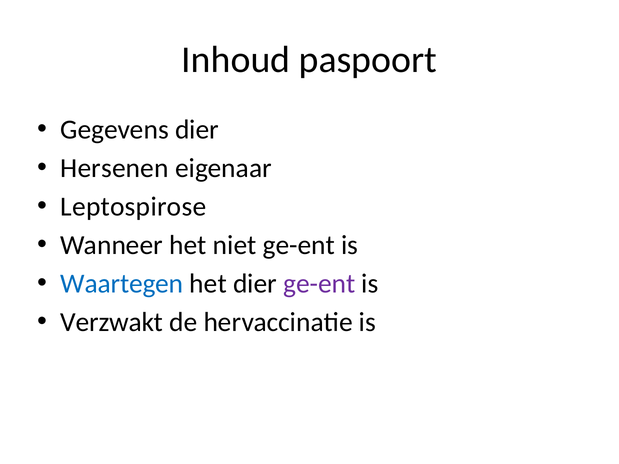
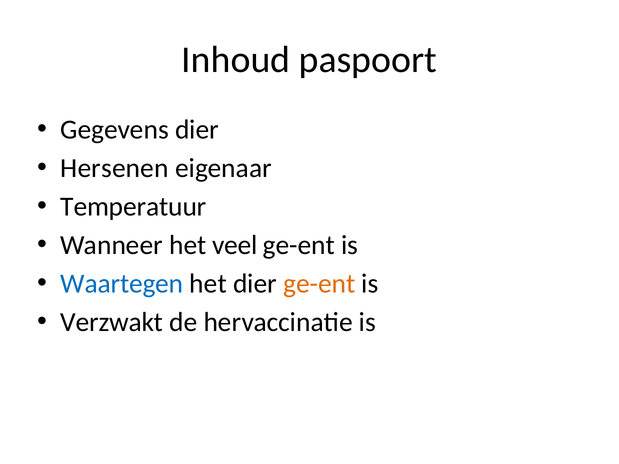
Leptospirose: Leptospirose -> Temperatuur (133, 207)
niet: niet -> veel (235, 245)
ge-ent colour: purple -> orange (319, 284)
